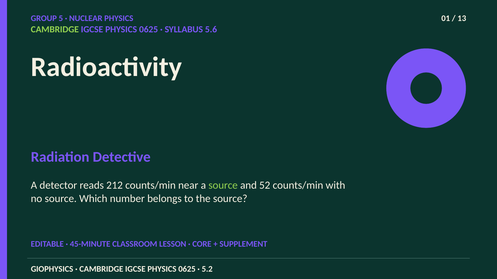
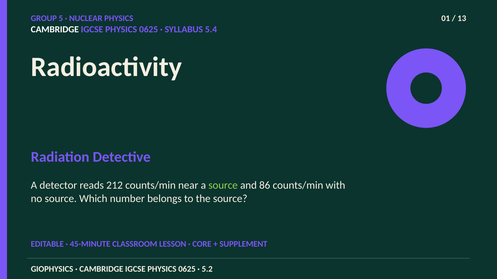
CAMBRIDGE colour: light green -> white (55, 29)
5.6: 5.6 -> 5.4 (211, 29)
52: 52 -> 86 (265, 186)
